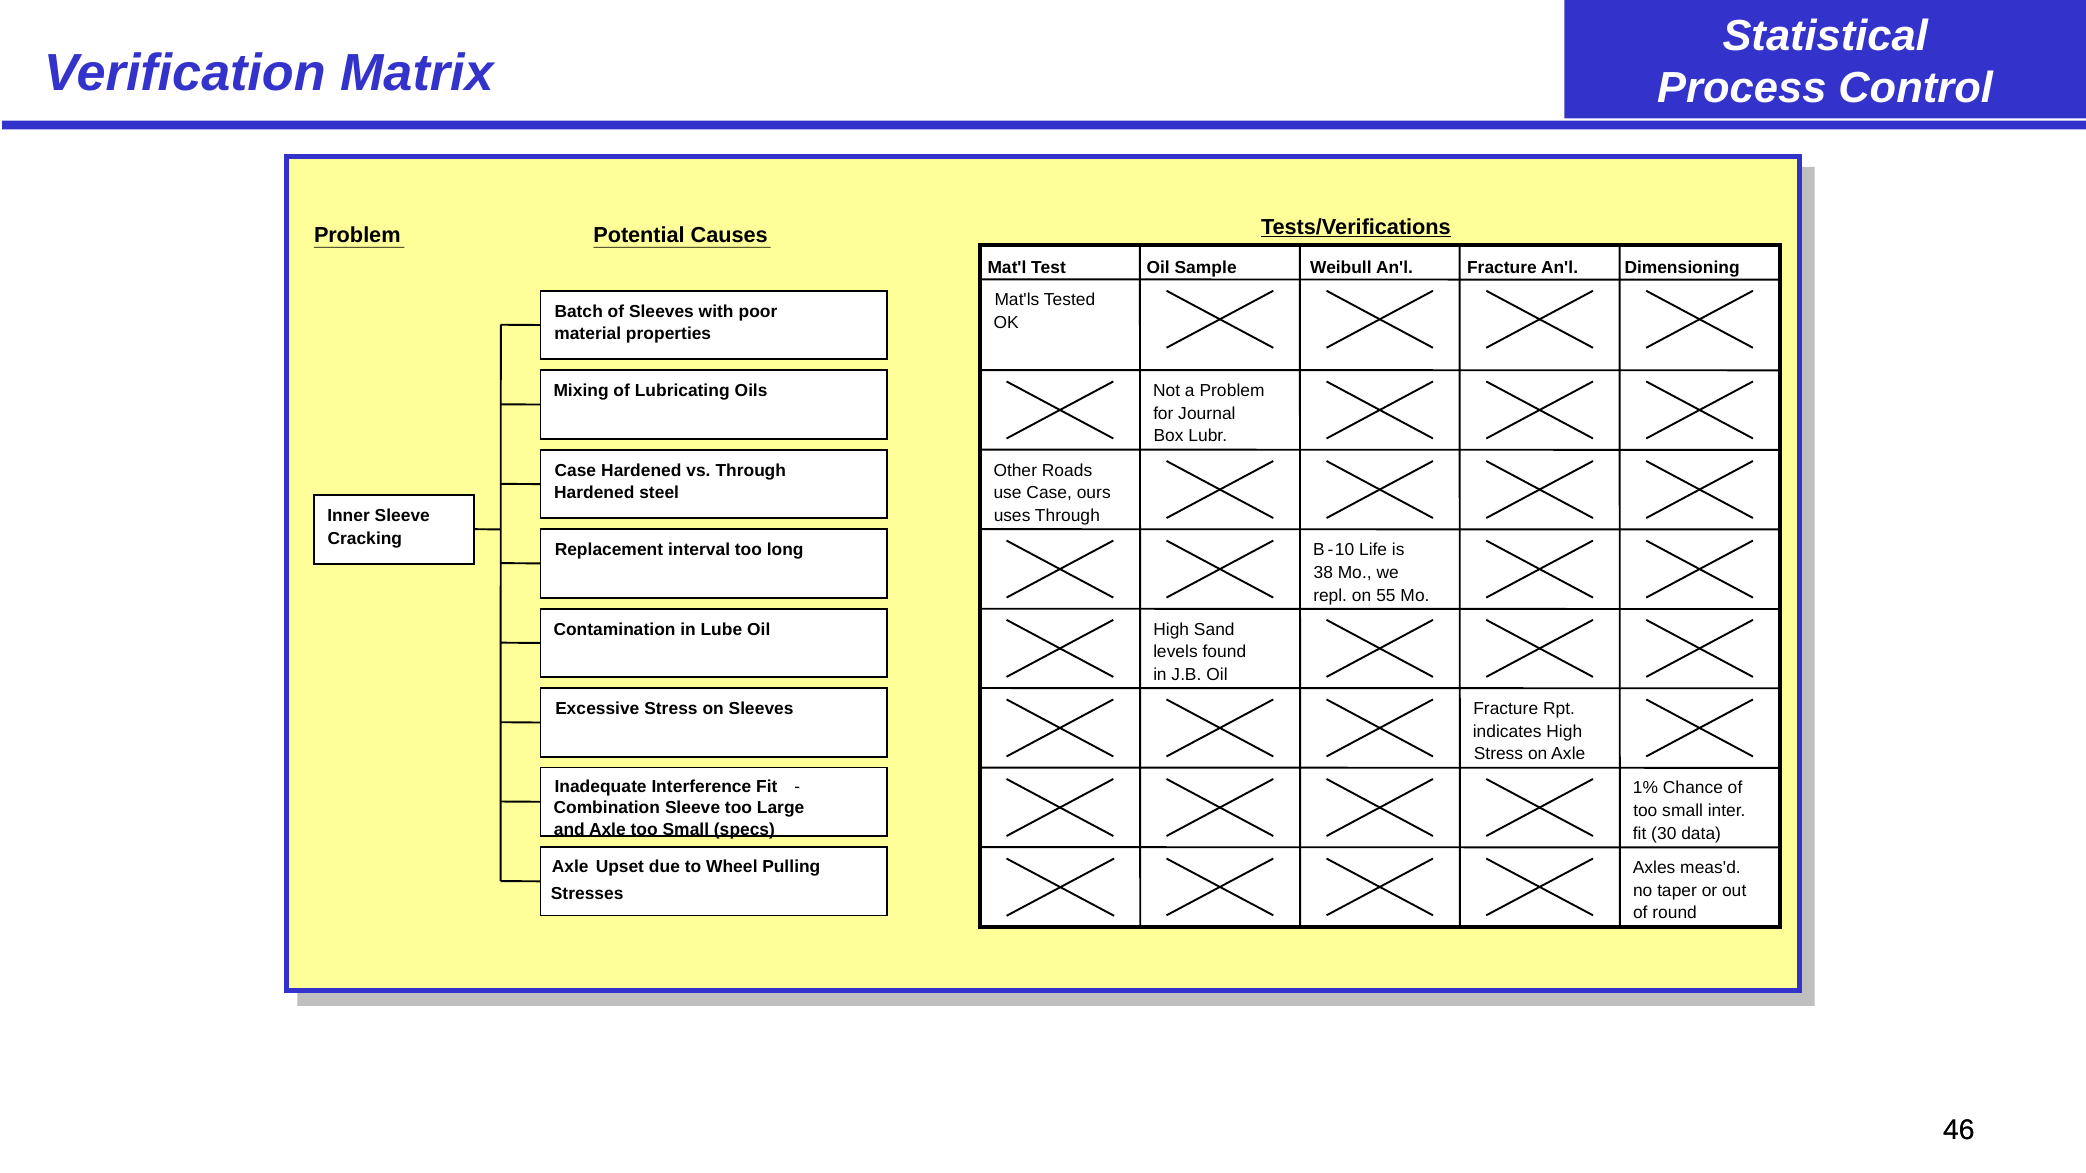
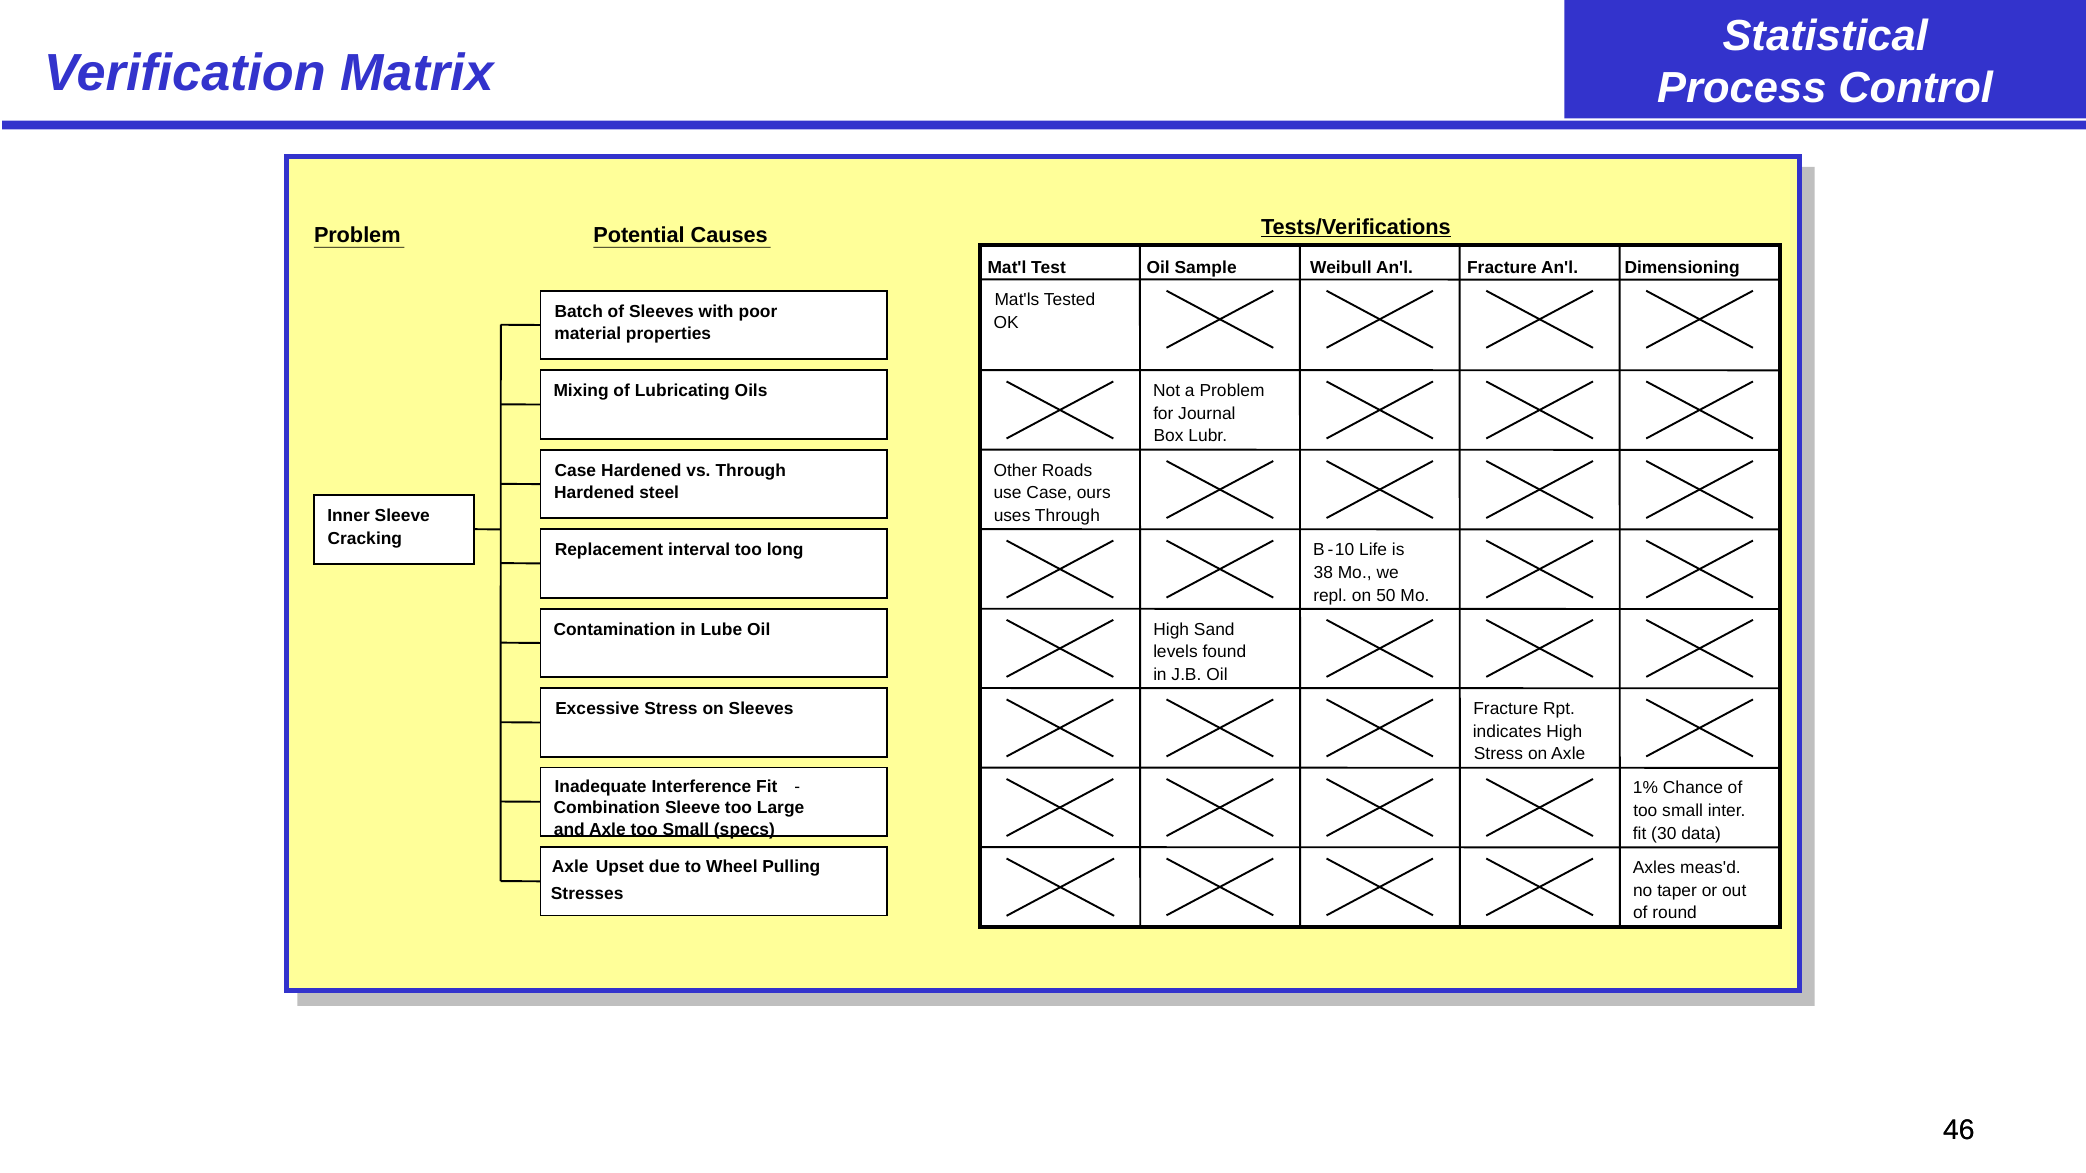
55: 55 -> 50 (1386, 596)
